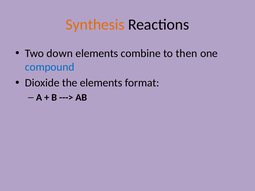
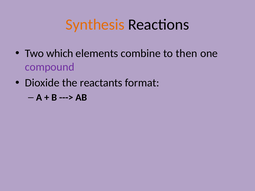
down: down -> which (60, 53)
compound colour: blue -> purple (50, 67)
the elements: elements -> reactants (101, 83)
